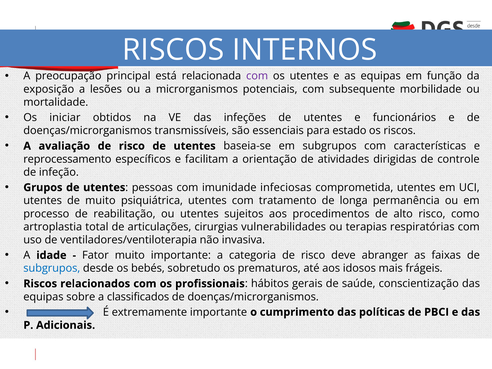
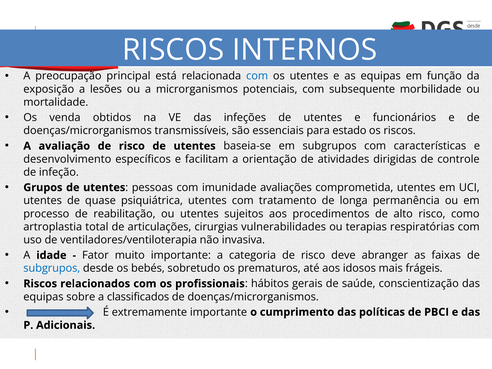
com colour: purple -> blue (257, 76)
iniciar: iniciar -> venda (65, 118)
reprocessamento: reprocessamento -> desenvolvimento (67, 159)
infeciosas: infeciosas -> avaliações (286, 188)
de muito: muito -> quase (100, 201)
